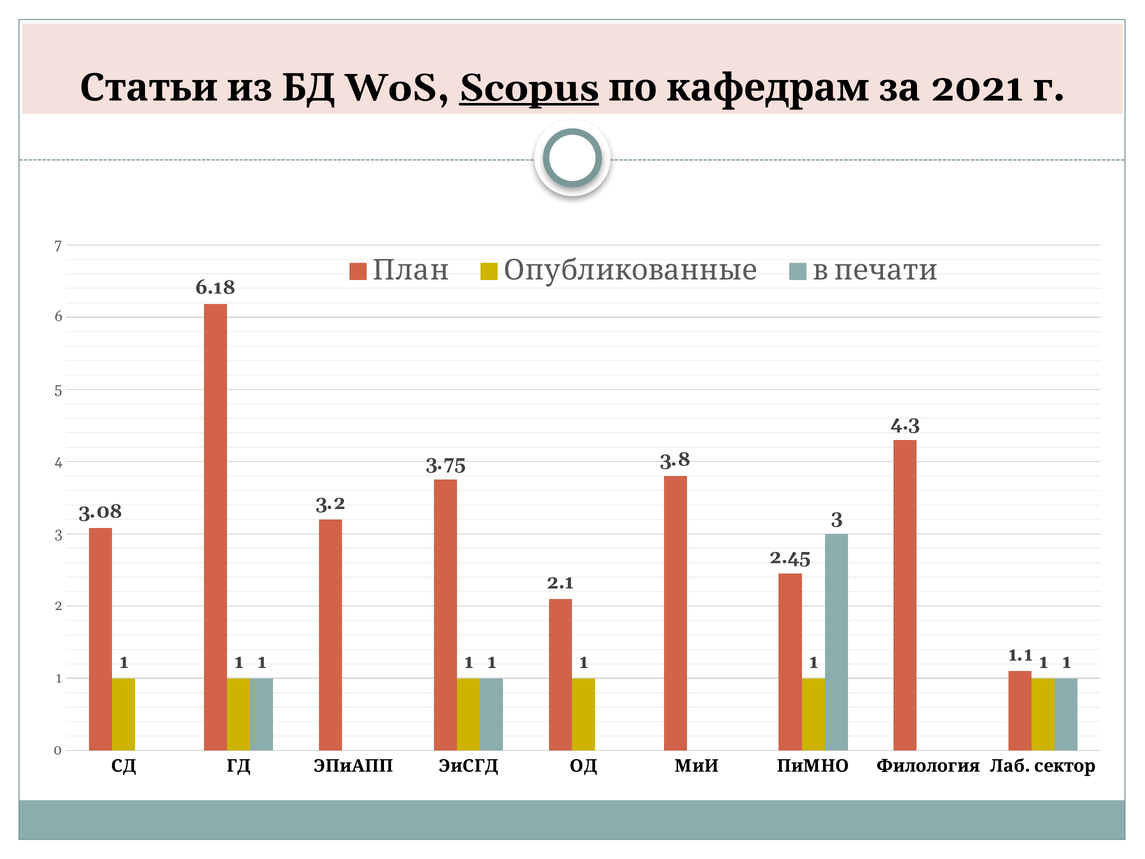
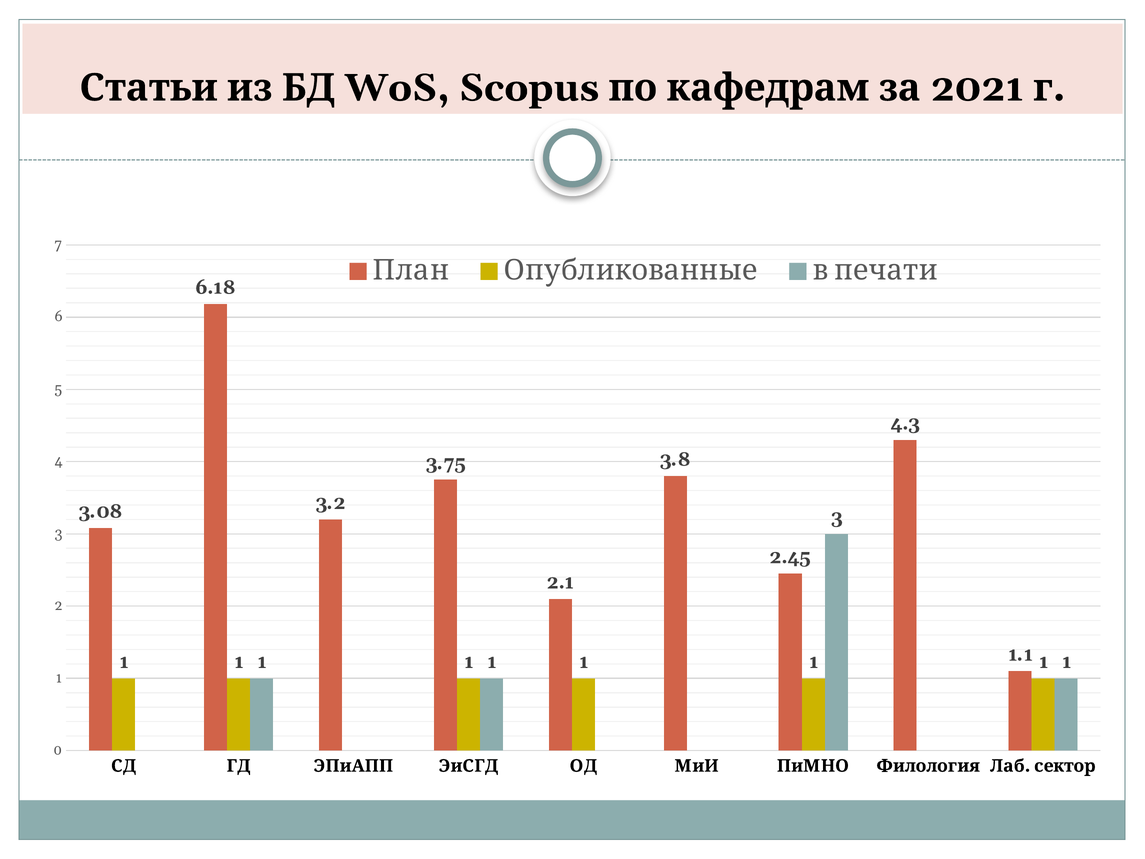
Scopus underline: present -> none (529, 88)
